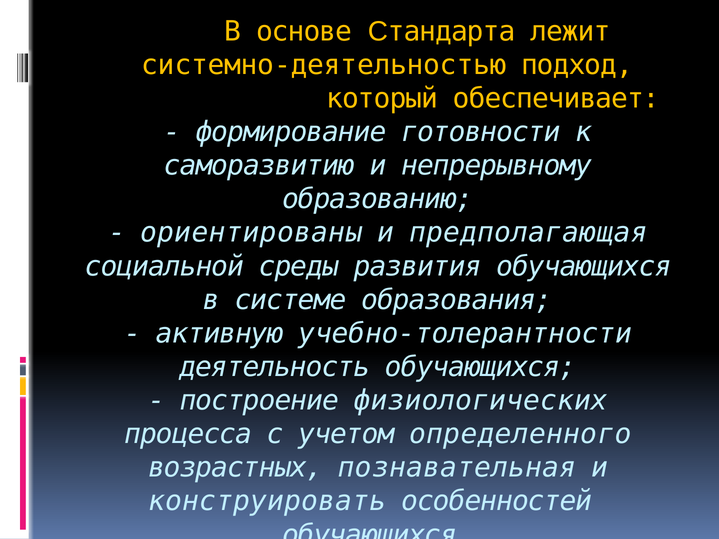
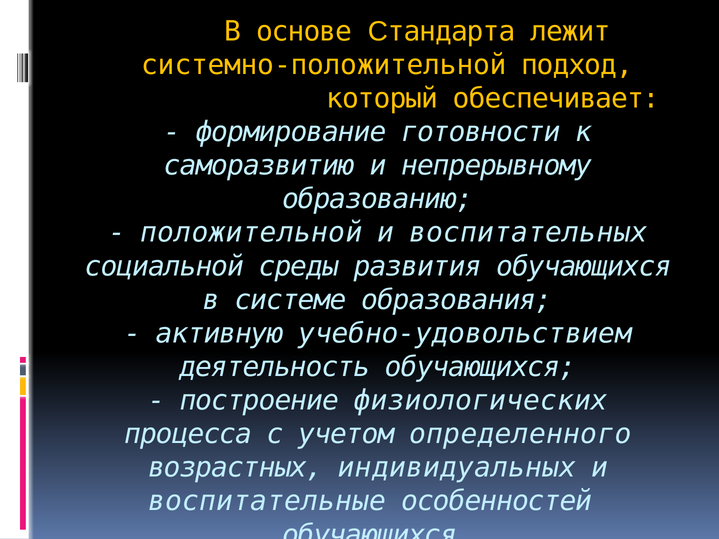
системно-деятельностью: системно-деятельностью -> системно-положительной (324, 65)
ориентированы: ориентированы -> положительной (251, 233)
предполагающая: предполагающая -> воспитательных (528, 233)
учебно-толерантности: учебно-толерантности -> учебно-удовольствием (465, 334)
познавательная: познавательная -> индивидуальных (457, 468)
конструировать: конструировать -> воспитательные (267, 501)
